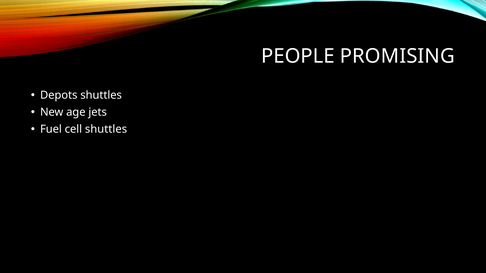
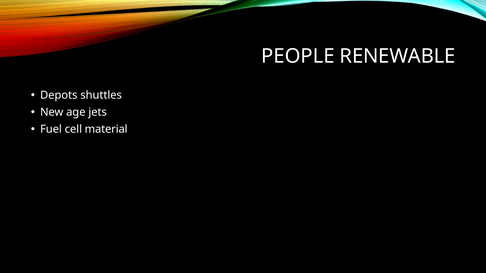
PROMISING: PROMISING -> RENEWABLE (397, 56)
cell shuttles: shuttles -> material (106, 129)
